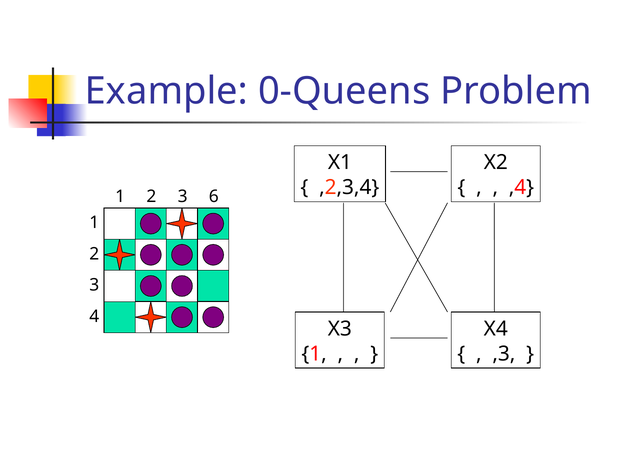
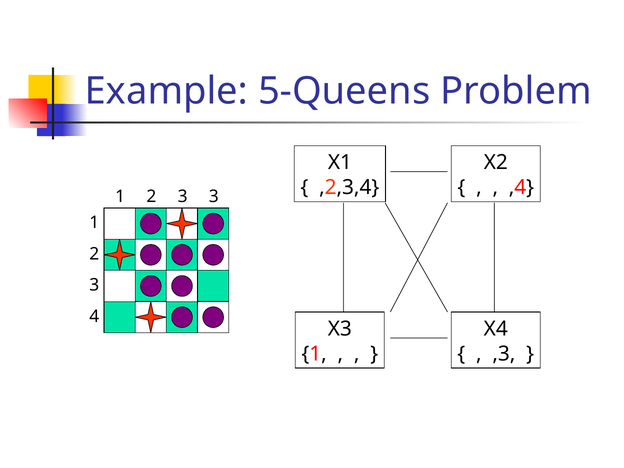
0-Queens: 0-Queens -> 5-Queens (344, 91)
2 6: 6 -> 3 (214, 197)
